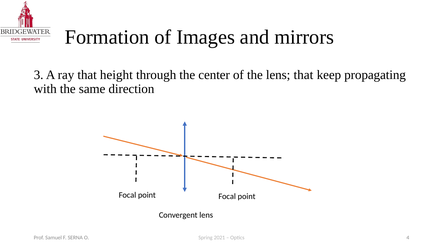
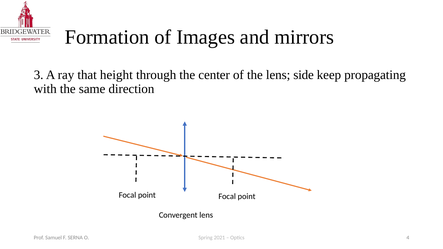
lens that: that -> side (304, 75)
